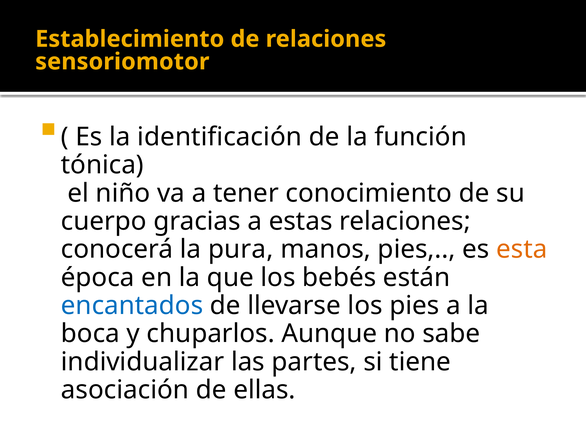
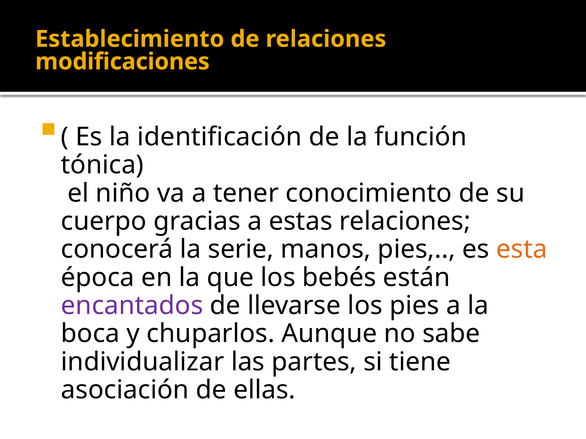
sensoriomotor: sensoriomotor -> modificaciones (122, 62)
pura: pura -> serie (241, 250)
encantados colour: blue -> purple (132, 306)
